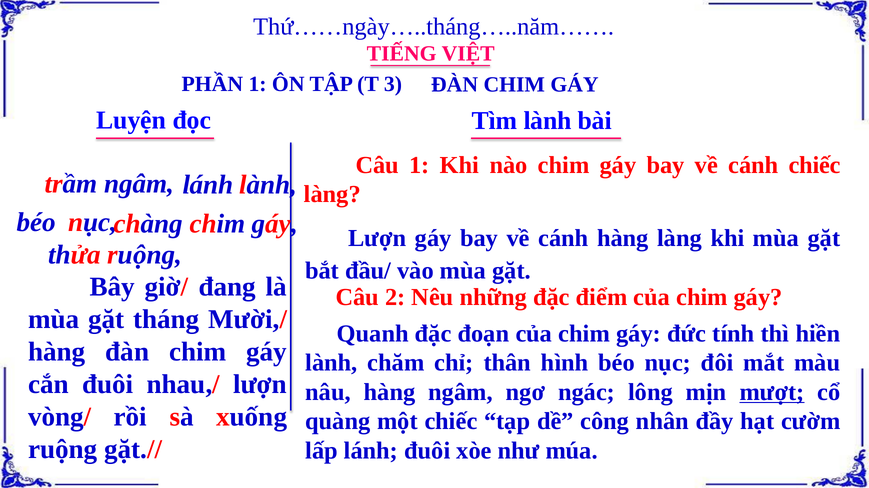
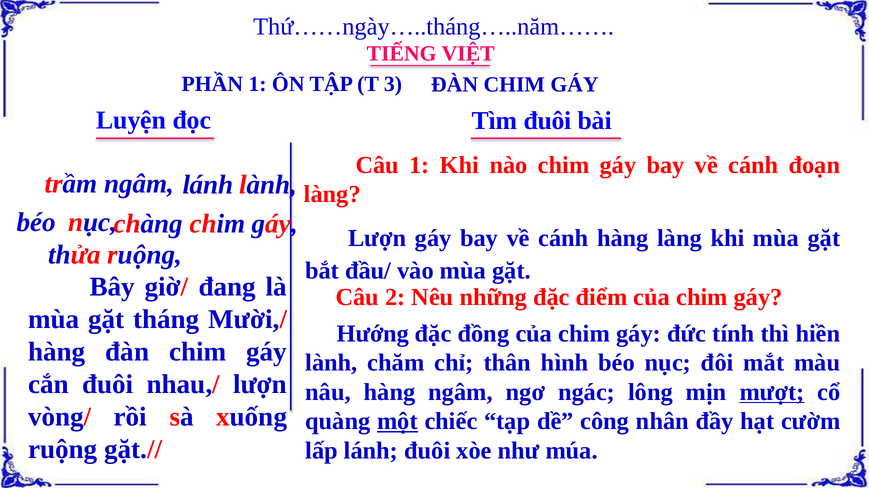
Tìm lành: lành -> đuôi (548, 121)
cánh chiếc: chiếc -> đoạn (814, 165)
Quanh: Quanh -> Hướng (373, 334)
đoạn: đoạn -> đồng (483, 334)
một underline: none -> present (397, 421)
